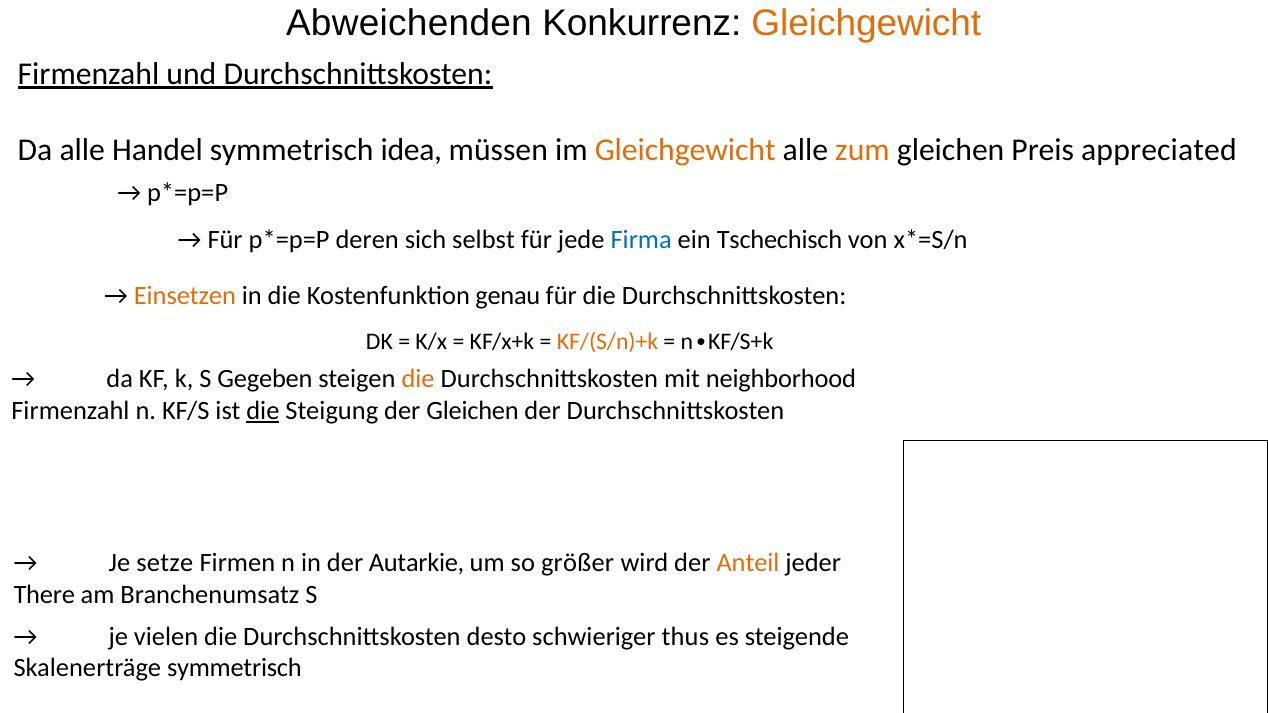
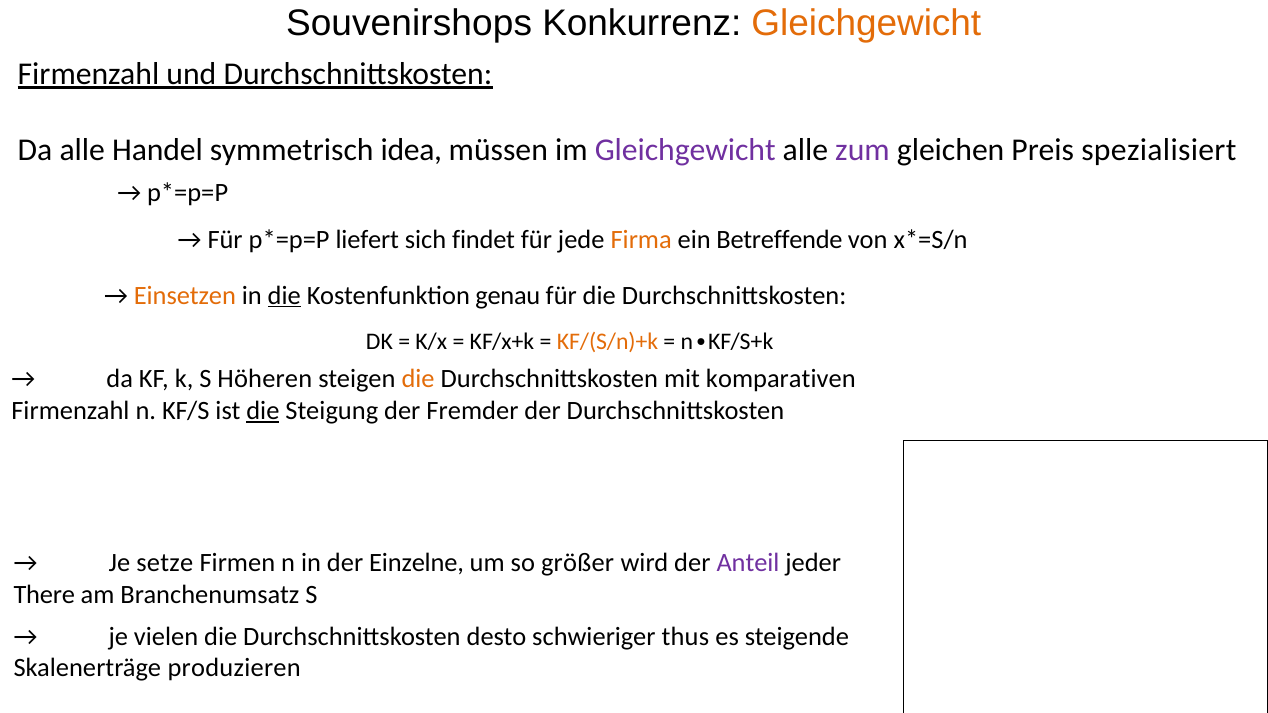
Abweichenden: Abweichenden -> Souvenirshops (409, 23)
Gleichgewicht colour: orange -> purple (685, 150)
zum colour: orange -> purple (862, 150)
appreciated: appreciated -> spezialisiert (1159, 150)
deren: deren -> liefert (367, 240)
selbst: selbst -> findet (484, 240)
Firma colour: blue -> orange (641, 240)
Tschechisch: Tschechisch -> Betreffende (780, 240)
die underline: none -> present (284, 295)
Gegeben: Gegeben -> Höheren (265, 379)
neighborhood: neighborhood -> komparativen (781, 379)
der Gleichen: Gleichen -> Fremder (472, 411)
Autarkie: Autarkie -> Einzelne (417, 563)
Anteil colour: orange -> purple (748, 563)
Skalenerträge symmetrisch: symmetrisch -> produzieren (234, 668)
